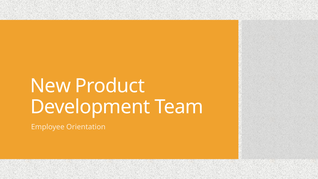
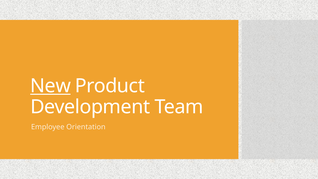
New underline: none -> present (50, 86)
